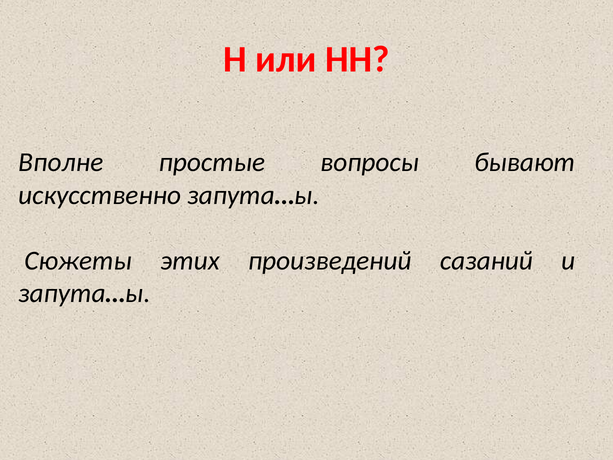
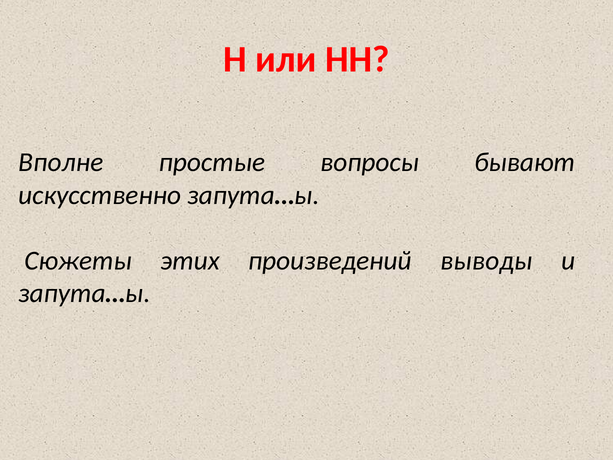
сазаний: сазаний -> выводы (486, 260)
